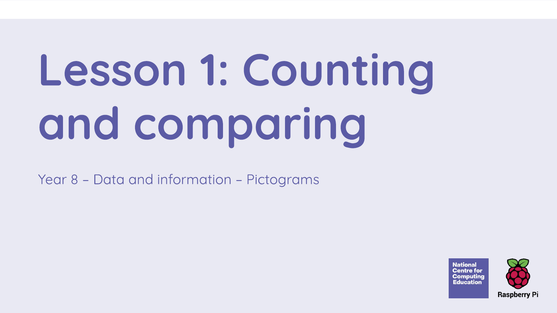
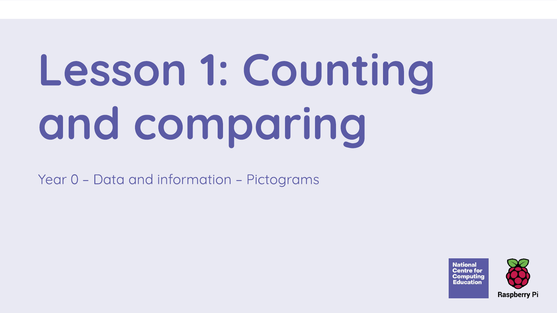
8: 8 -> 0 (75, 180)
